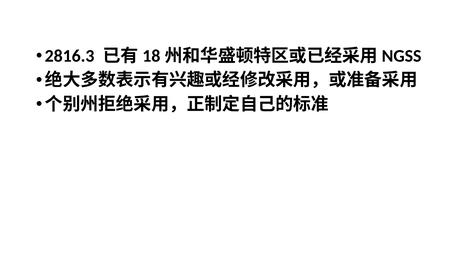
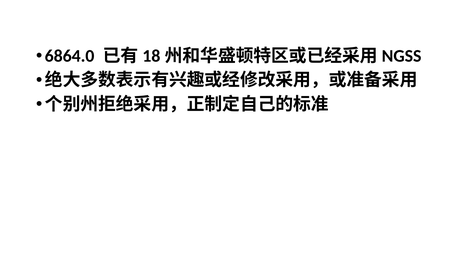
2816.3: 2816.3 -> 6864.0 (70, 56)
